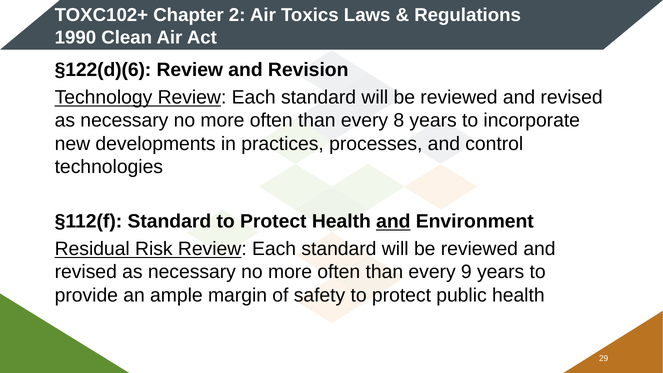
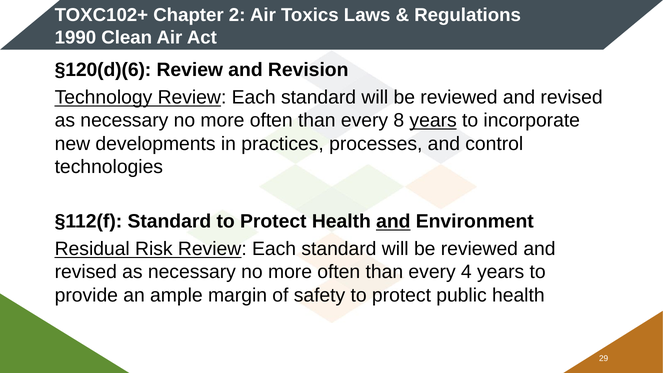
§122(d)(6: §122(d)(6 -> §120(d)(6 (103, 70)
years underline: none -> present (433, 121)
9: 9 -> 4 (466, 272)
